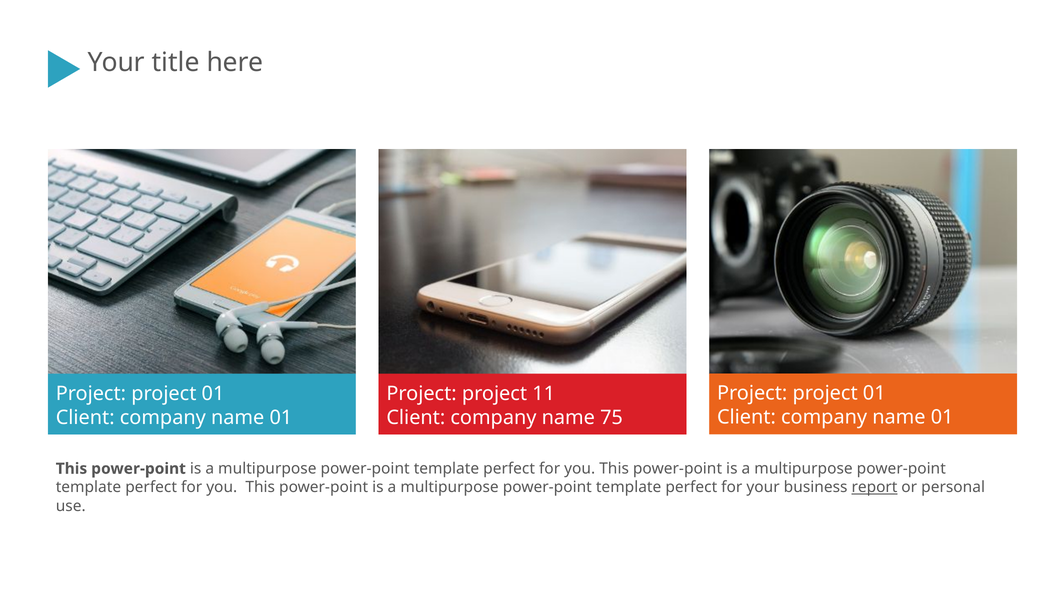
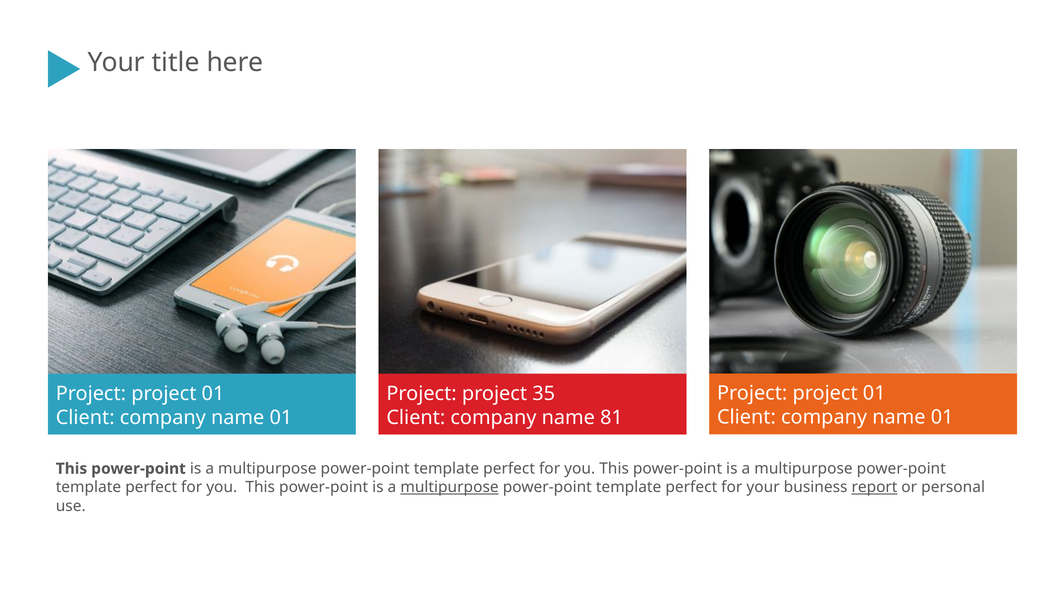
11: 11 -> 35 (544, 393)
75: 75 -> 81 (612, 417)
multipurpose underline: none -> present (450, 487)
